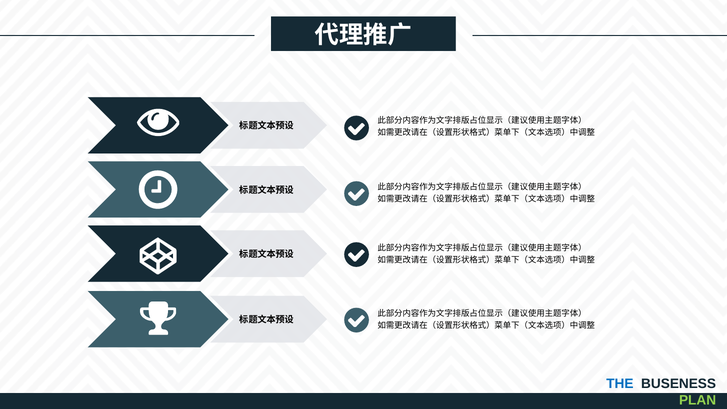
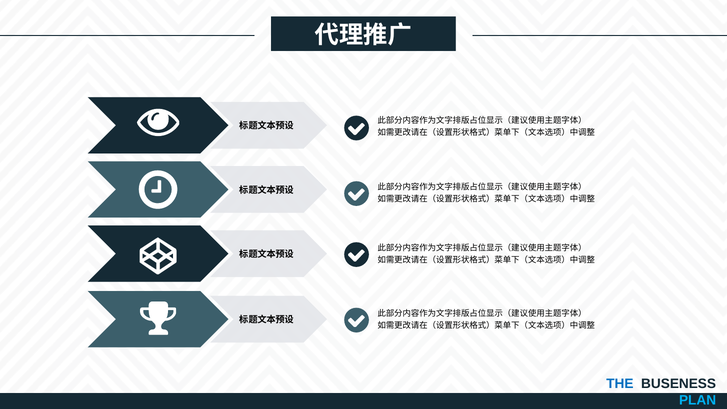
PLAN colour: light green -> light blue (698, 400)
